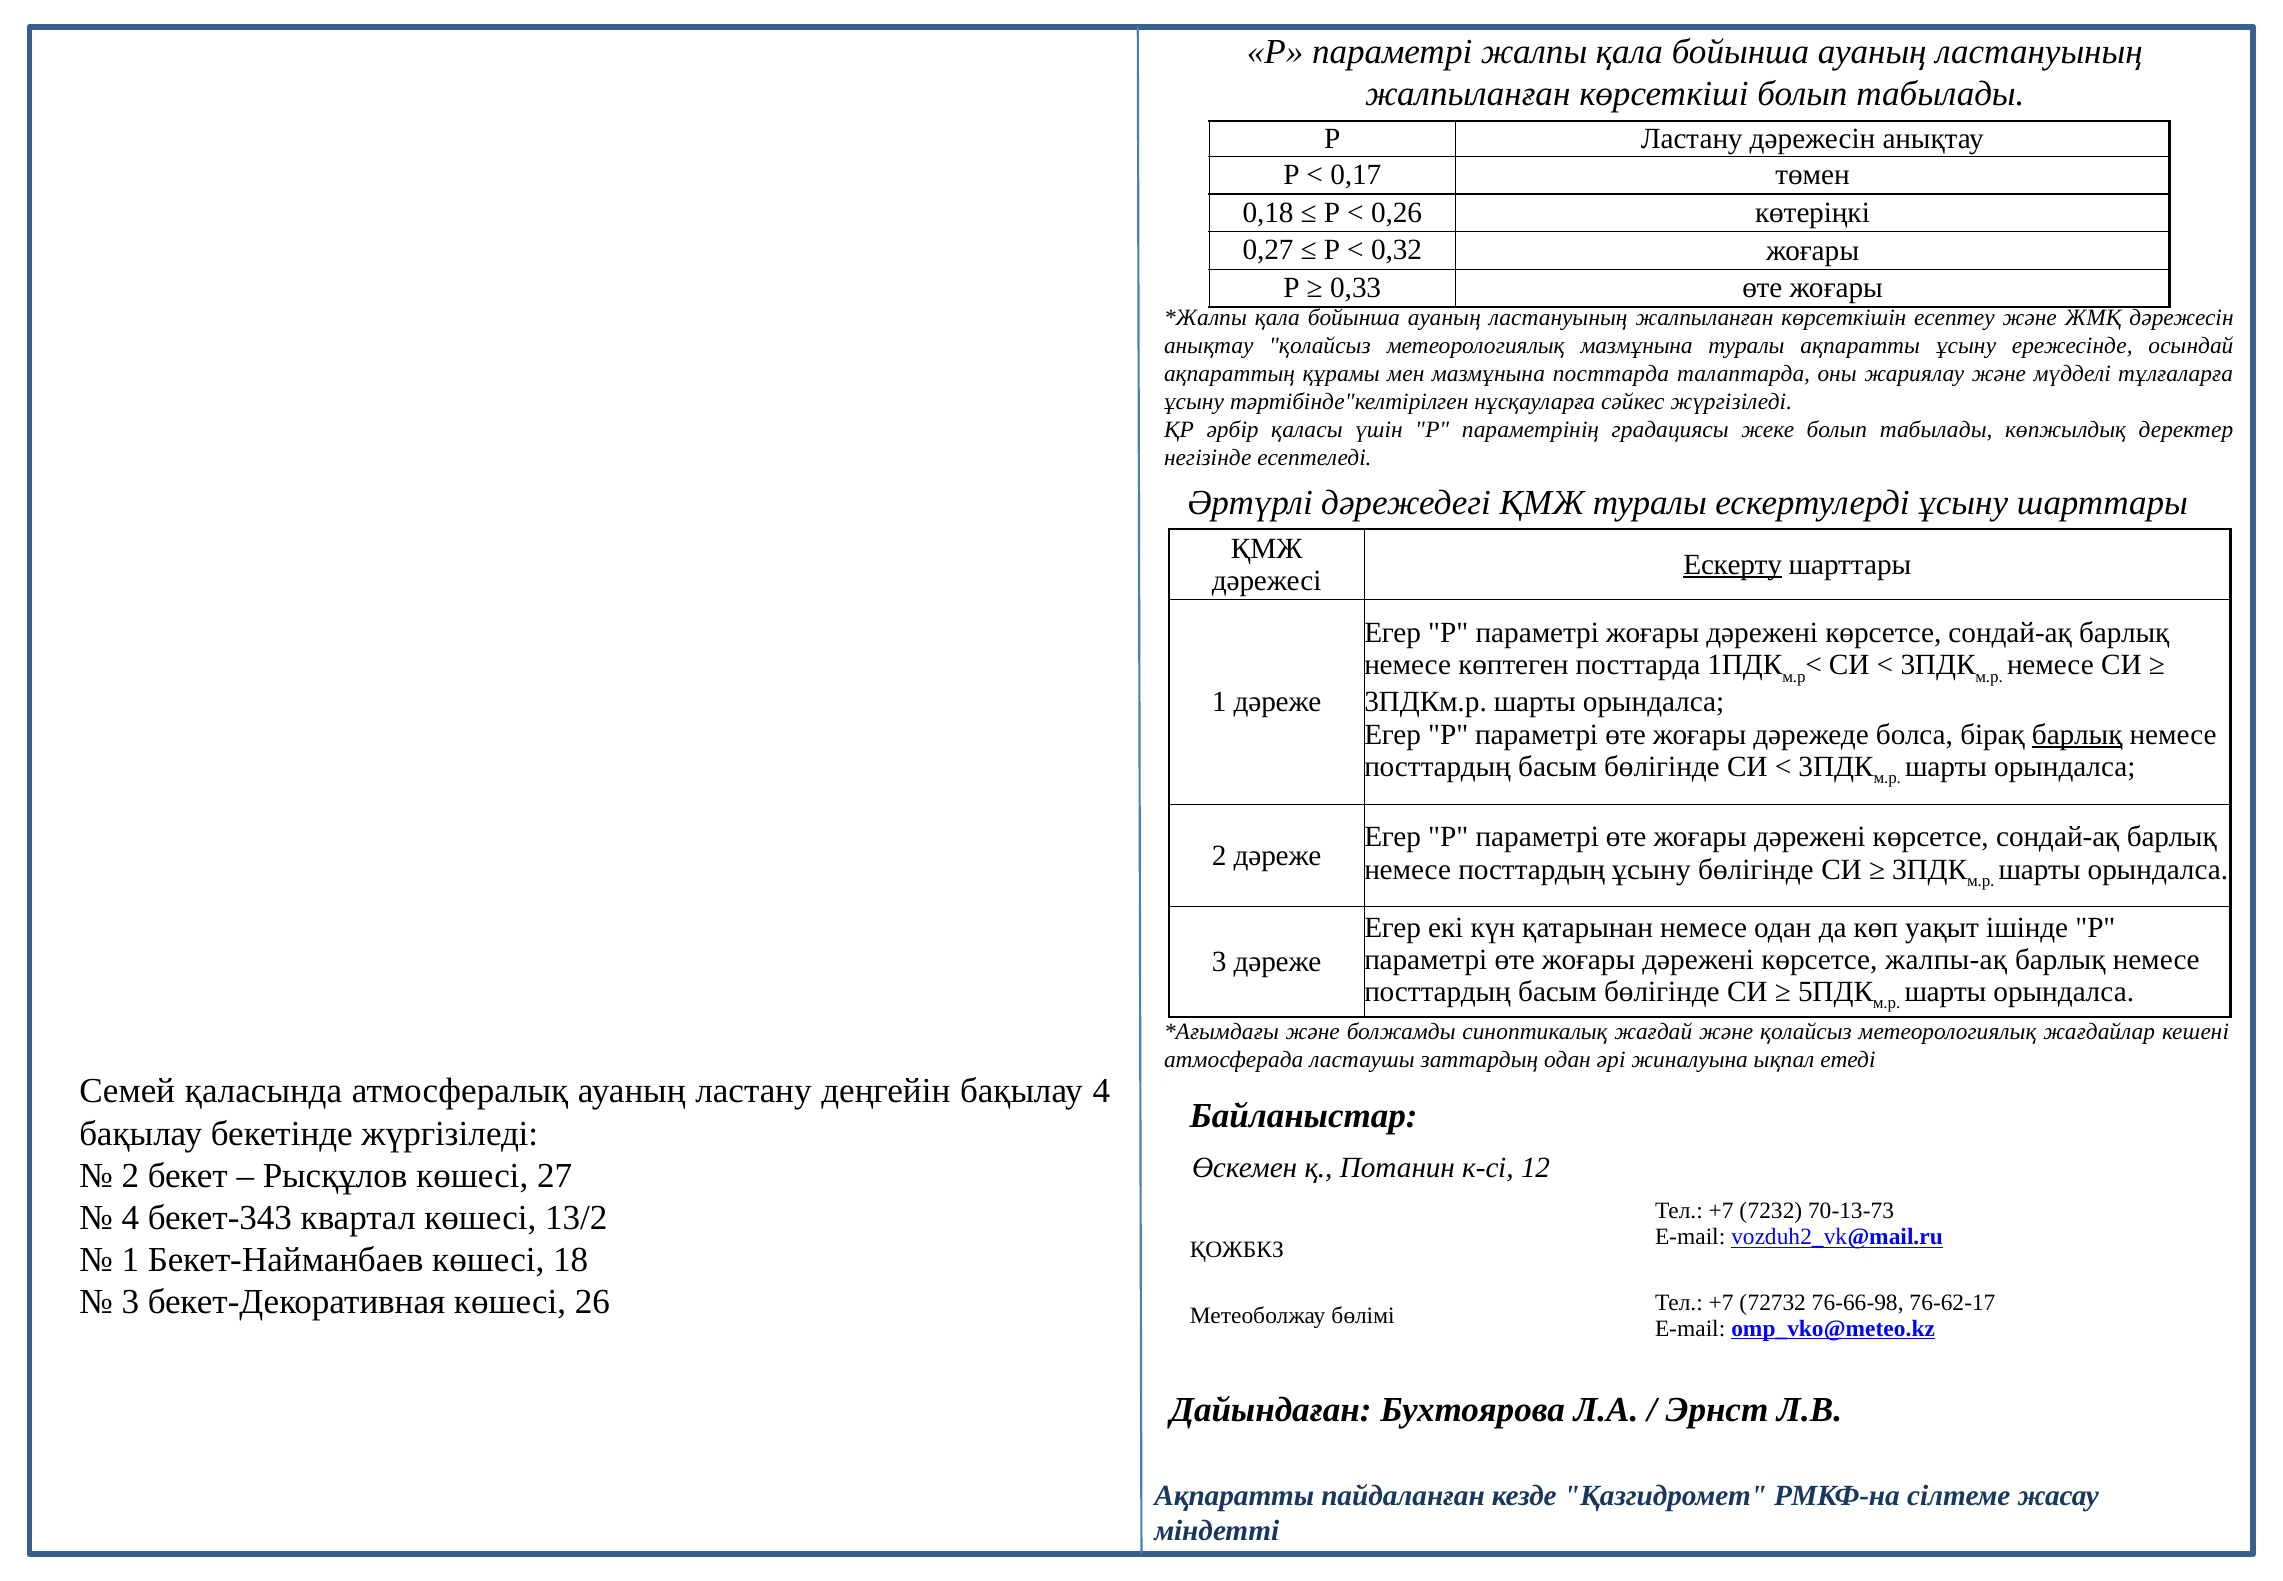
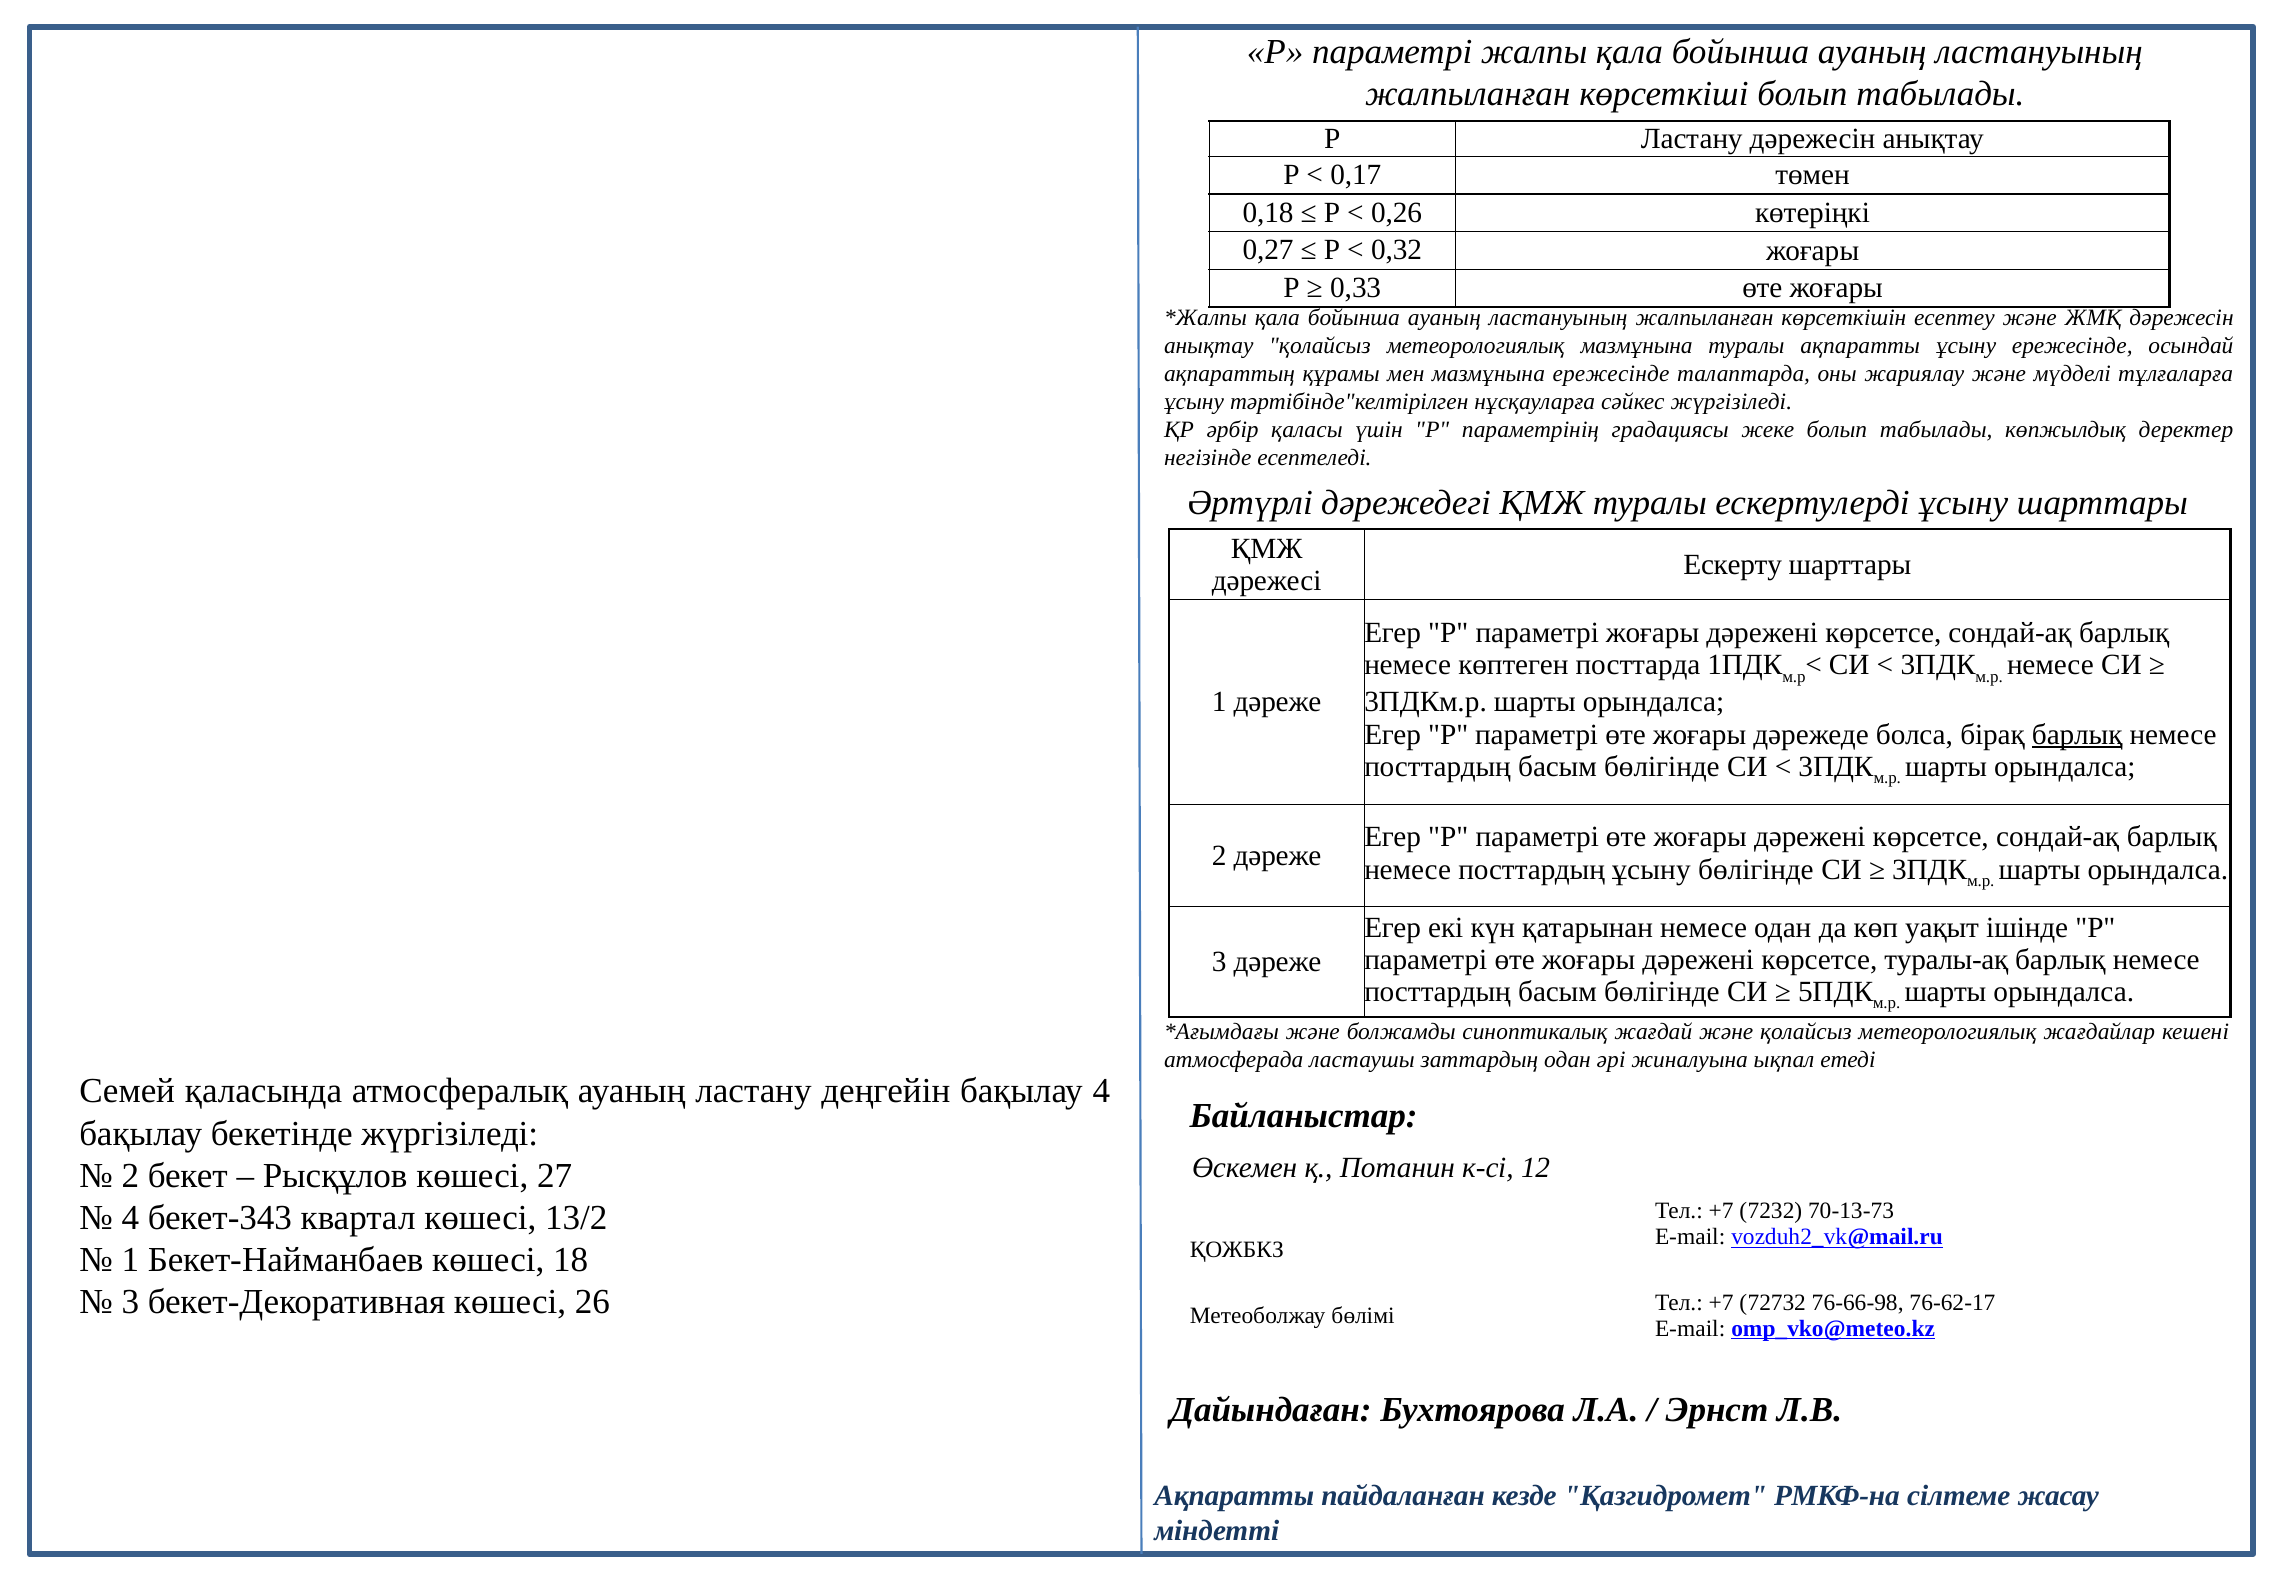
мазмұнына посттарда: посттарда -> ережесінде (1611, 374)
Ескерту underline: present -> none (1733, 564)
жалпы-ақ: жалпы-ақ -> туралы-ақ (1946, 959)
